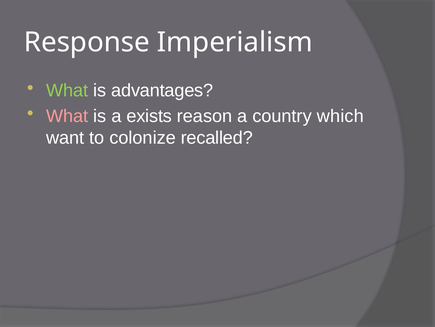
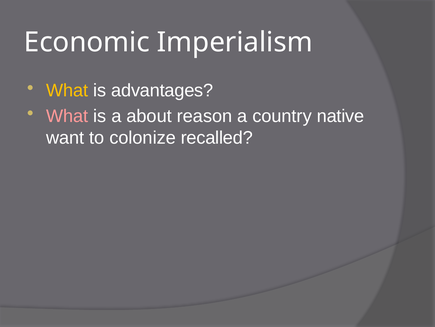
Response: Response -> Economic (87, 42)
What colour: light green -> yellow (67, 90)
exists: exists -> about (149, 116)
which: which -> native (341, 116)
